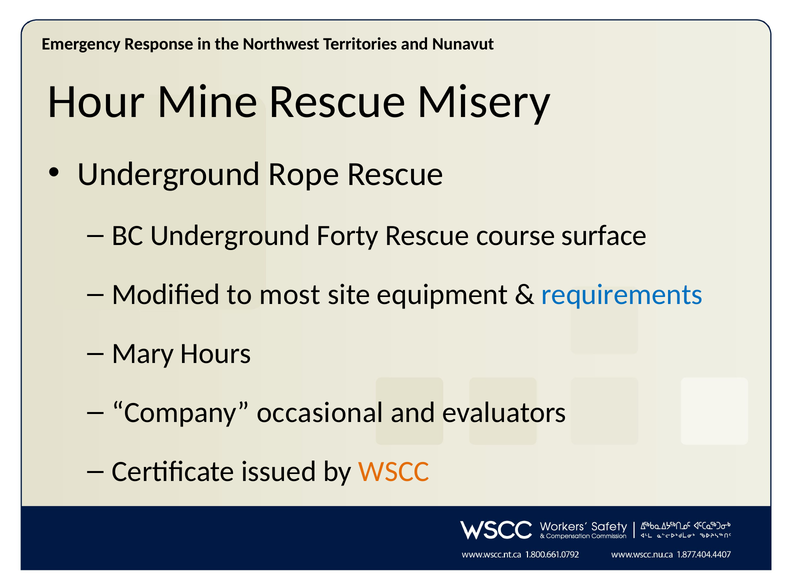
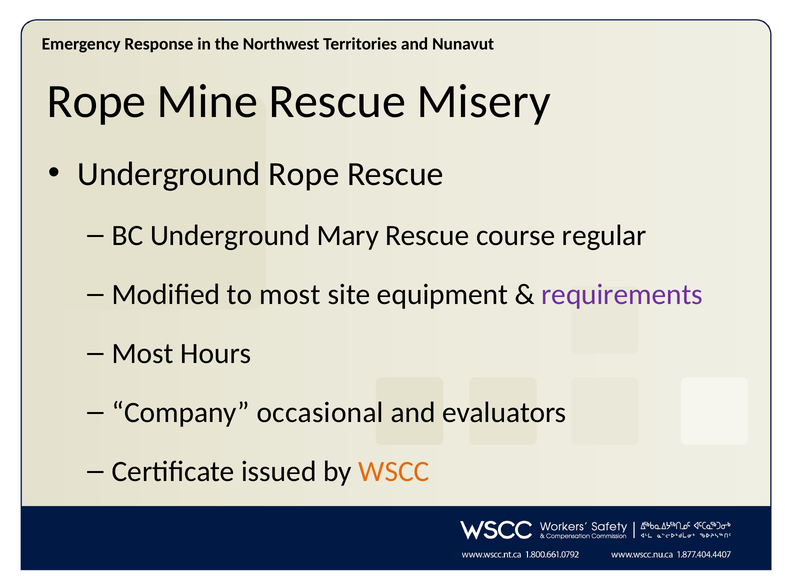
Hour: Hour -> Rope (97, 102)
Forty: Forty -> Mary (348, 236)
surface: surface -> regular (604, 236)
requirements colour: blue -> purple (622, 295)
Mary: Mary -> Most (143, 354)
